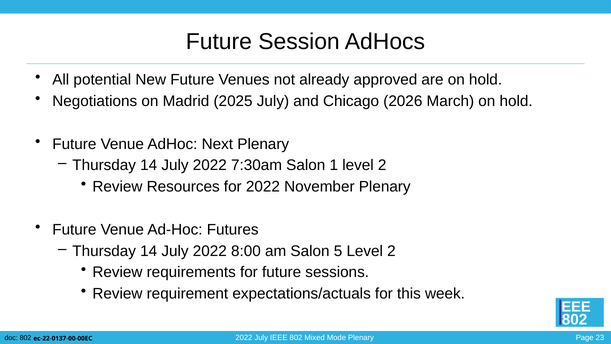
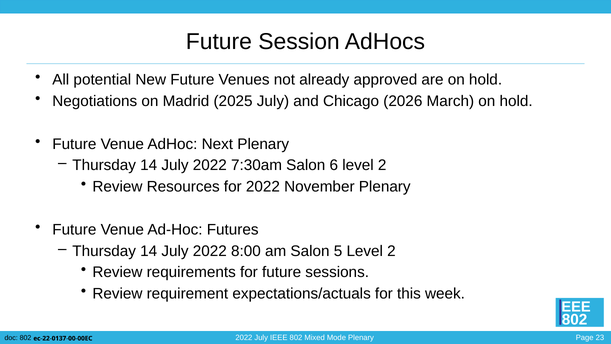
1: 1 -> 6 (334, 165)
